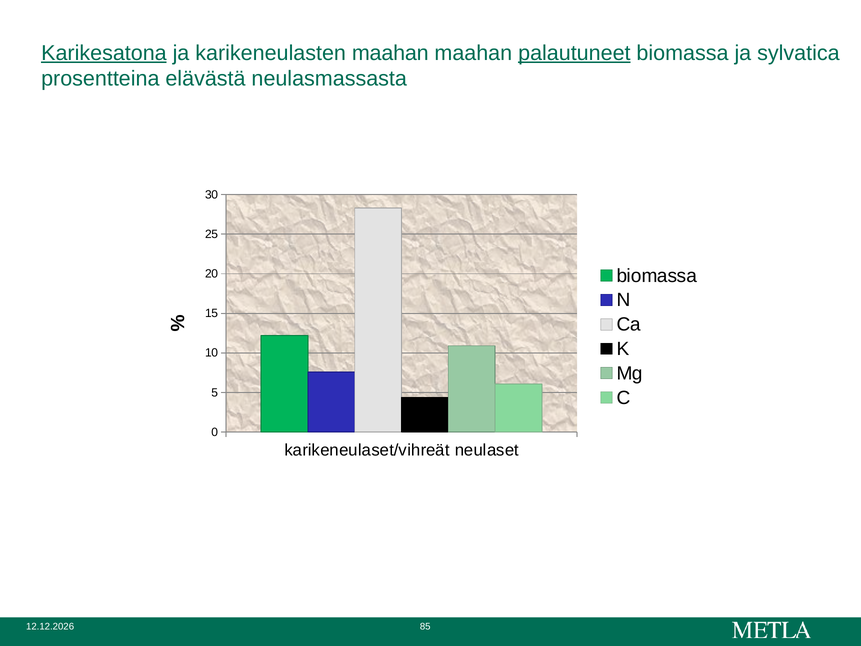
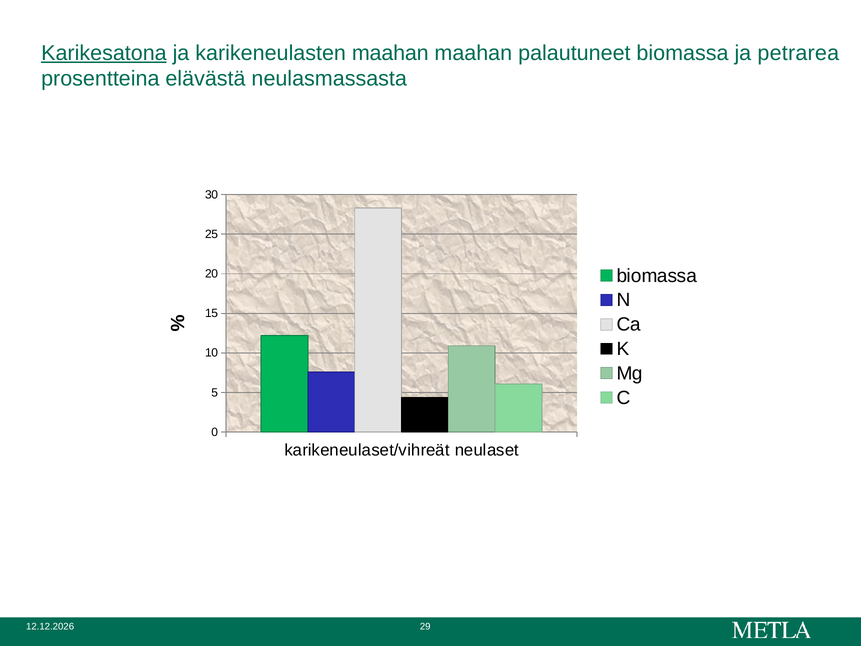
palautuneet underline: present -> none (574, 53)
sylvatica: sylvatica -> petrarea (798, 53)
85: 85 -> 29 (425, 626)
